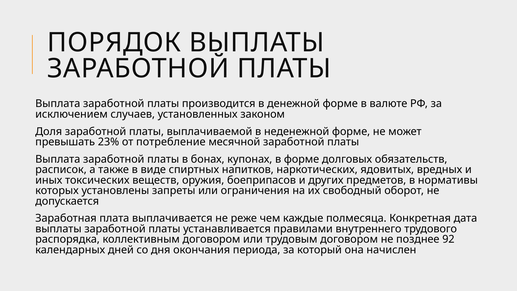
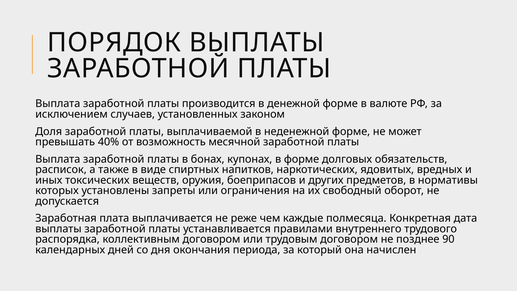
23%: 23% -> 40% (108, 142)
потребление: потребление -> возможность (171, 142)
92: 92 -> 90 (448, 239)
